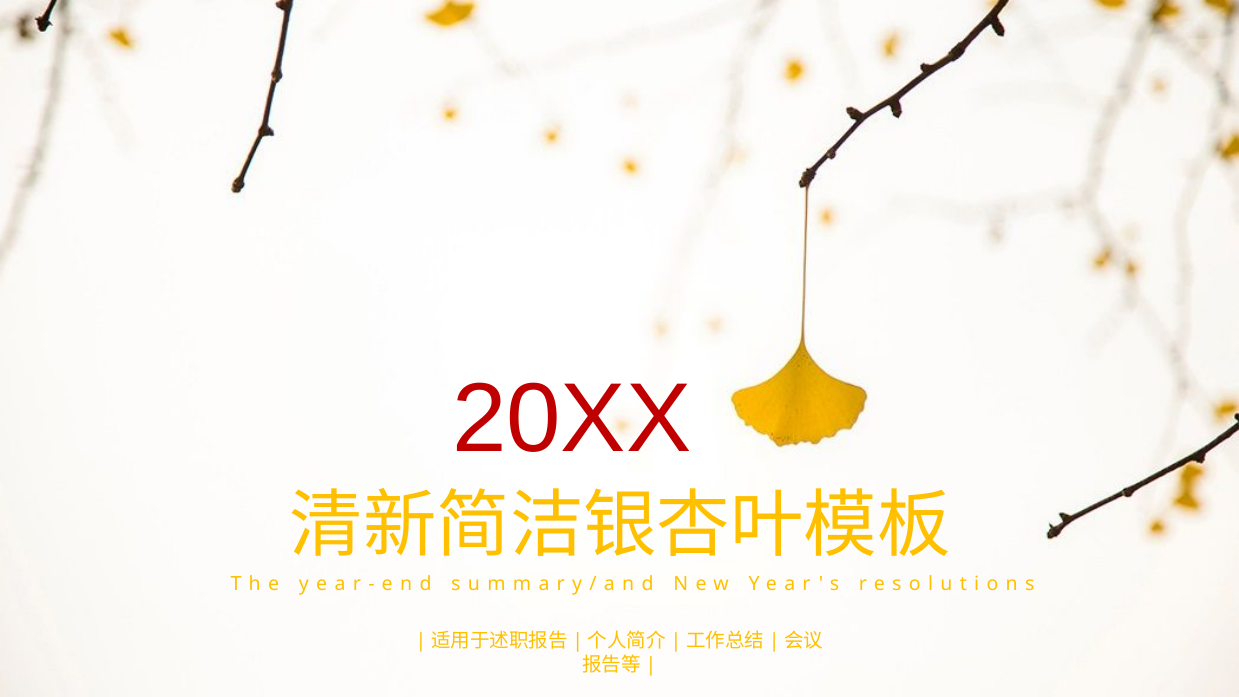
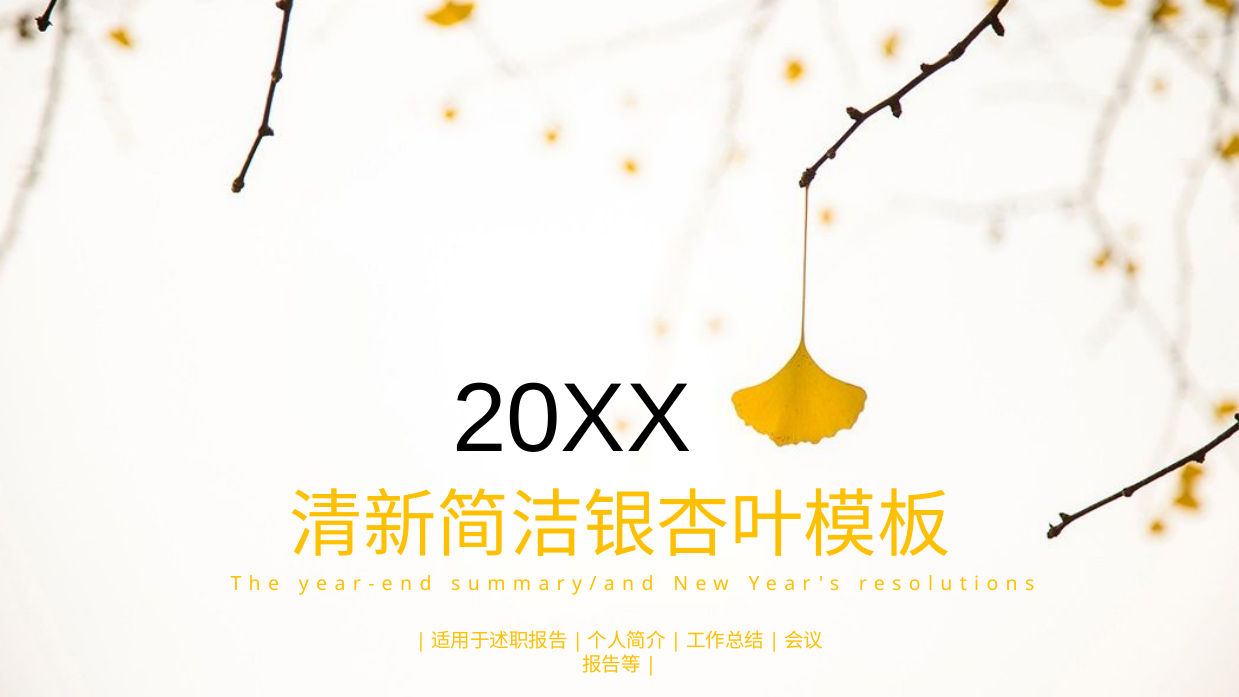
20XX colour: red -> black (572, 419)
